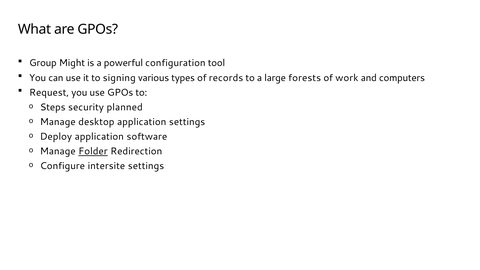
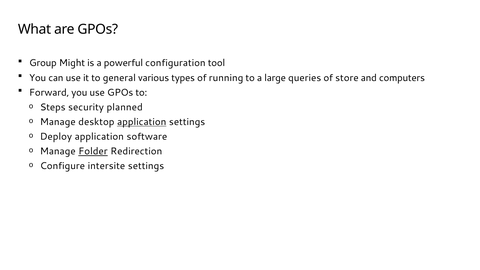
signing: signing -> general (119, 78)
records: records -> running (226, 78)
forests: forests -> queries (305, 78)
work: work -> store (347, 78)
Request: Request -> Forward (49, 92)
application underline: none -> present (142, 122)
